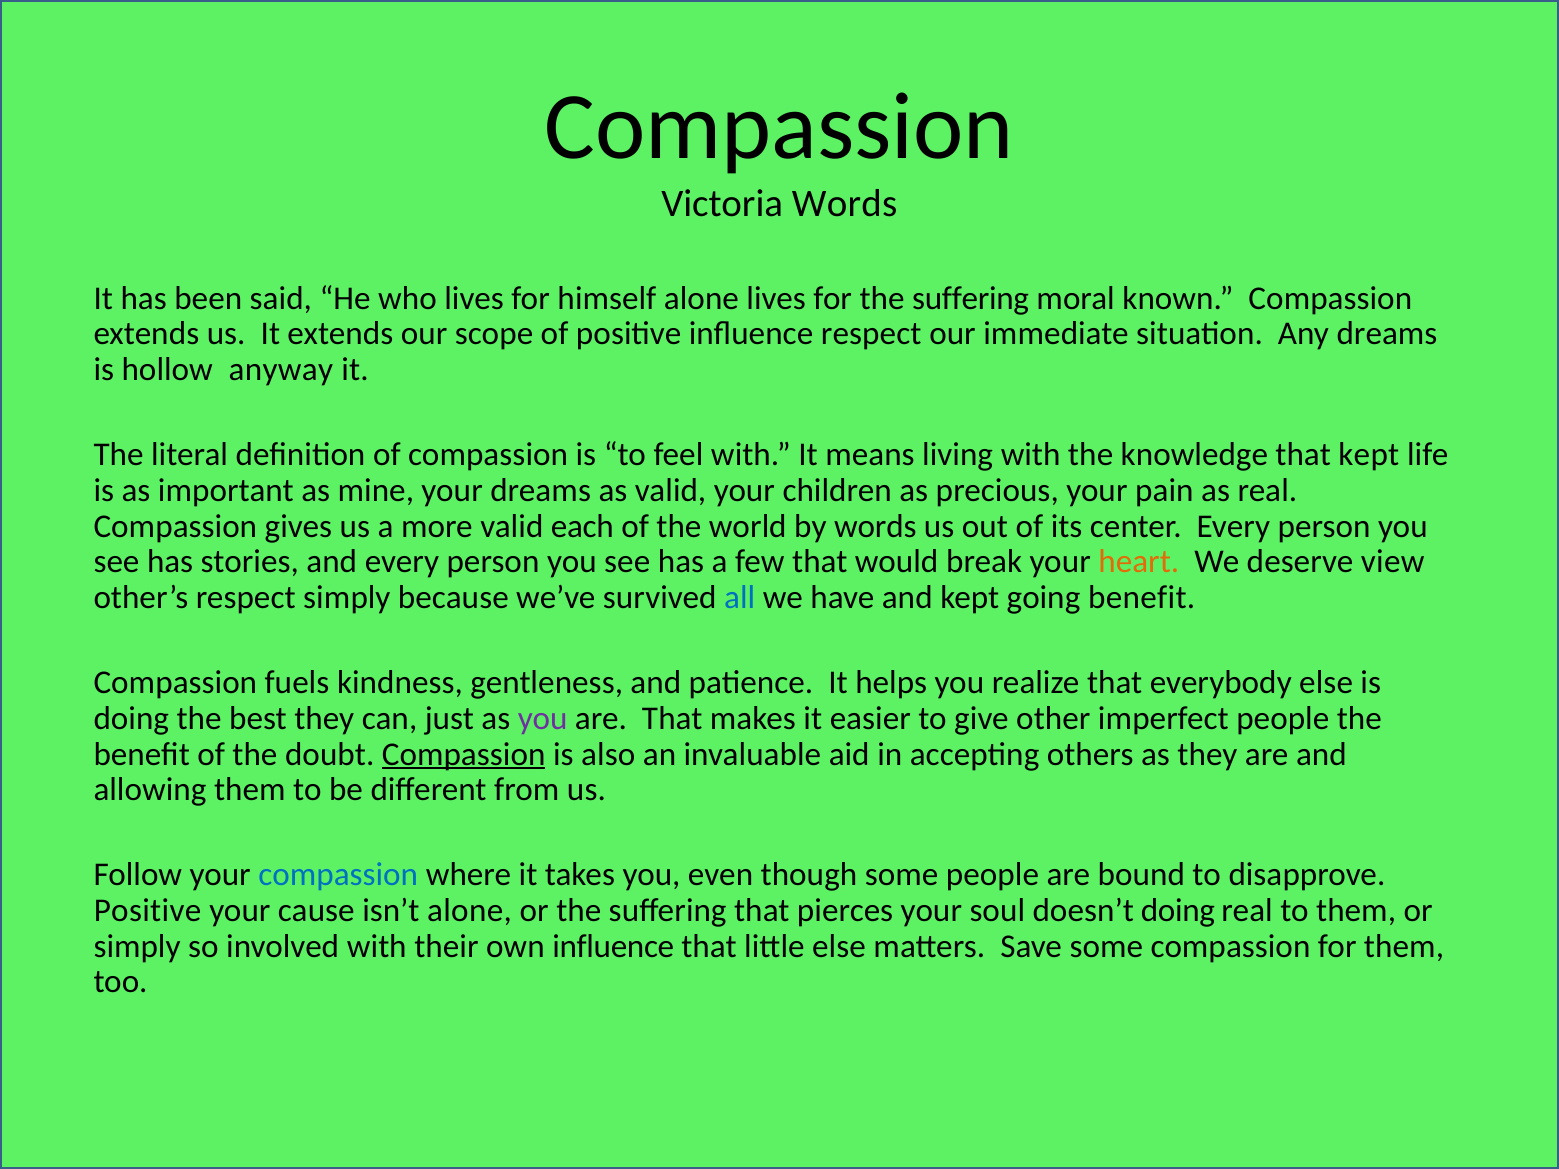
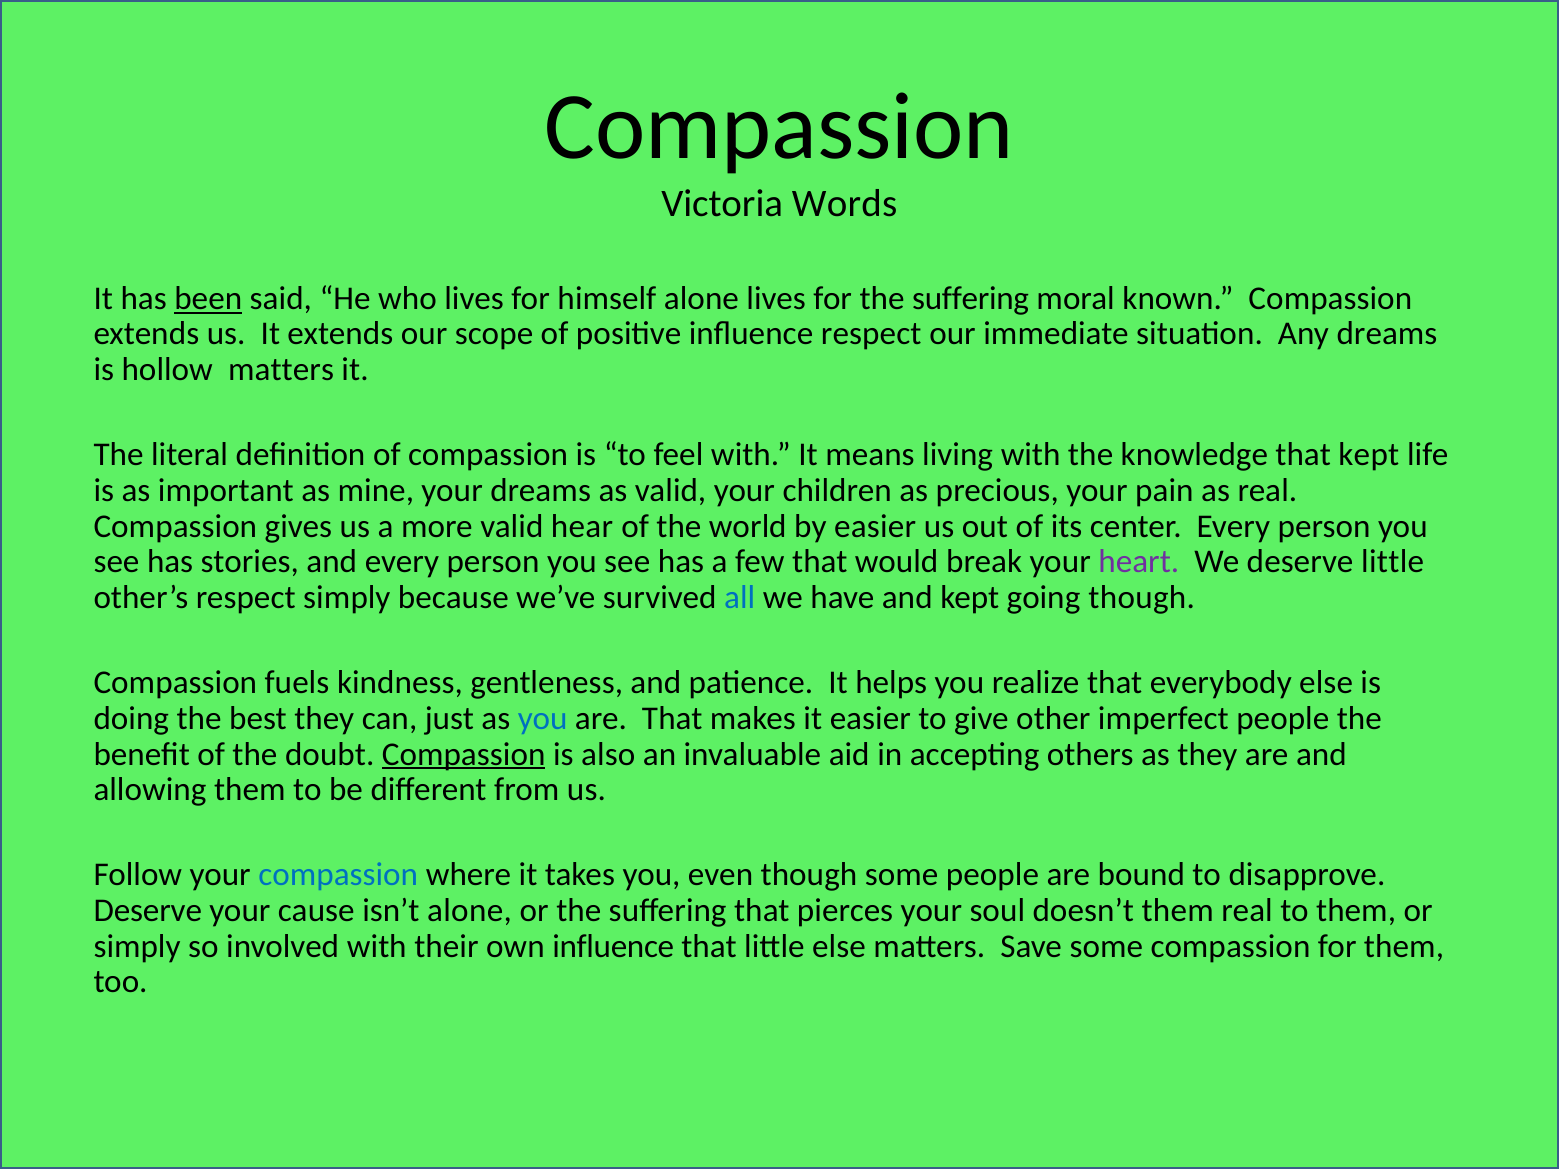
been underline: none -> present (208, 298)
hollow anyway: anyway -> matters (281, 370)
each: each -> hear (582, 526)
by words: words -> easier (875, 526)
heart colour: orange -> purple (1139, 562)
deserve view: view -> little (1393, 562)
going benefit: benefit -> though (1142, 598)
you colour: purple -> blue (543, 718)
Positive: Positive -> Deserve (148, 911)
doesn’t doing: doing -> them (1178, 911)
